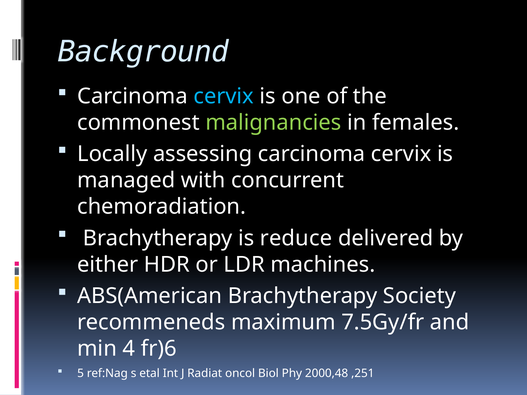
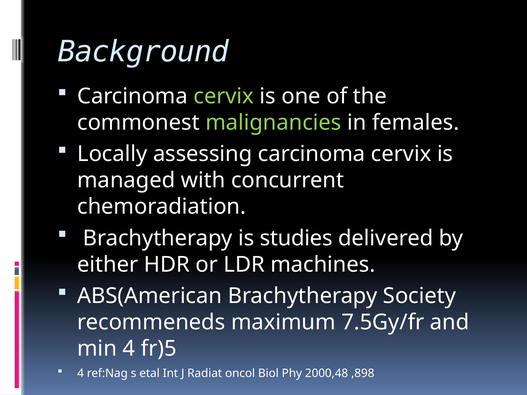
cervix colour: light blue -> light green (224, 96)
reduce: reduce -> studies (296, 238)
fr)6: fr)6 -> fr)5 (159, 349)
5: 5 -> 4 (81, 373)
,251: ,251 -> ,898 (363, 373)
